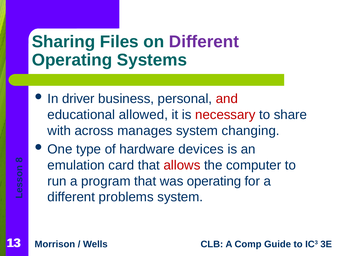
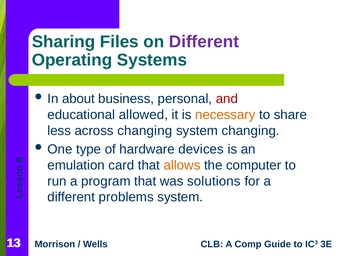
driver: driver -> about (78, 99)
necessary colour: red -> orange (225, 115)
with: with -> less (59, 131)
across manages: manages -> changing (145, 131)
allows colour: red -> orange (182, 165)
was operating: operating -> solutions (214, 181)
